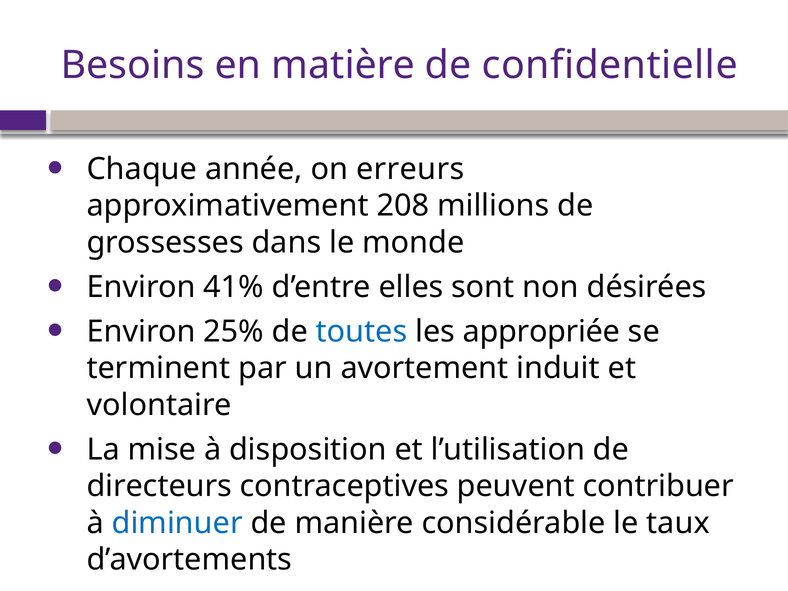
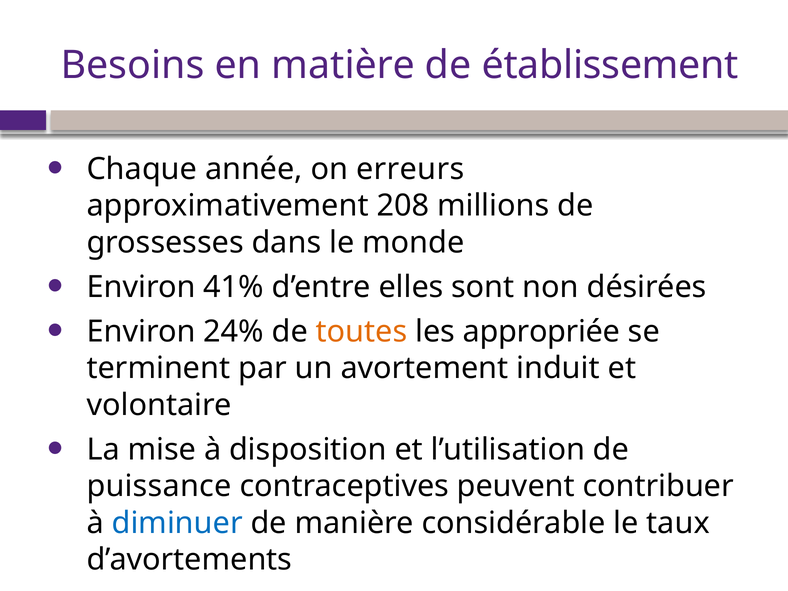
confidentielle: confidentielle -> établissement (610, 65)
25%: 25% -> 24% (234, 331)
toutes colour: blue -> orange (361, 331)
directeurs: directeurs -> puissance (159, 486)
